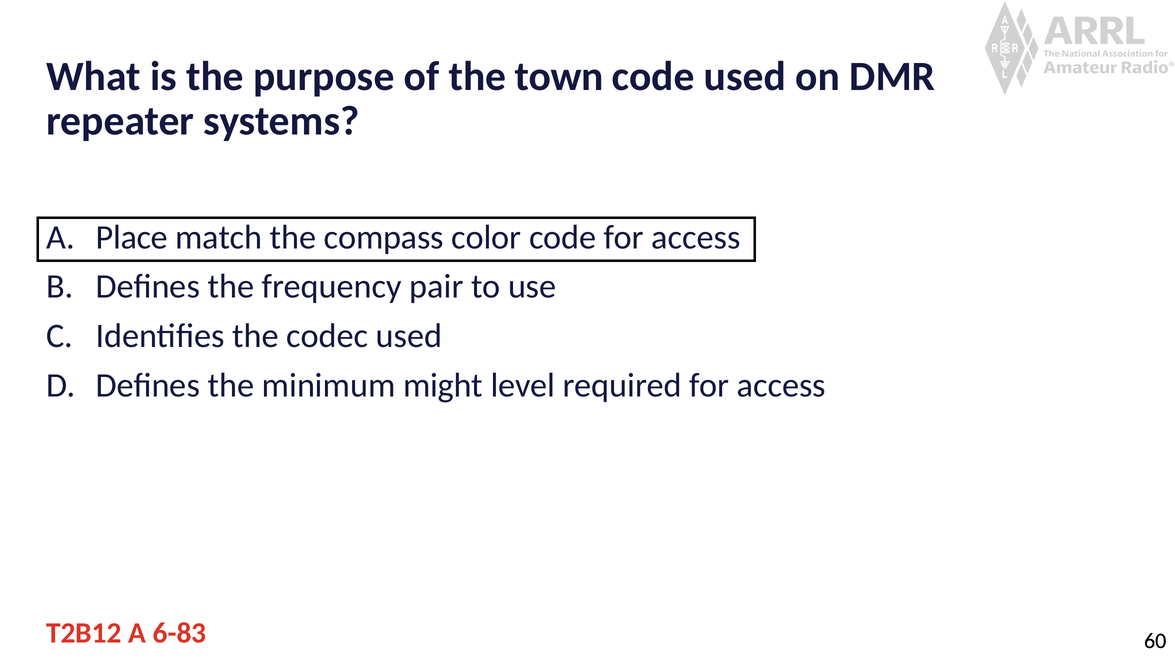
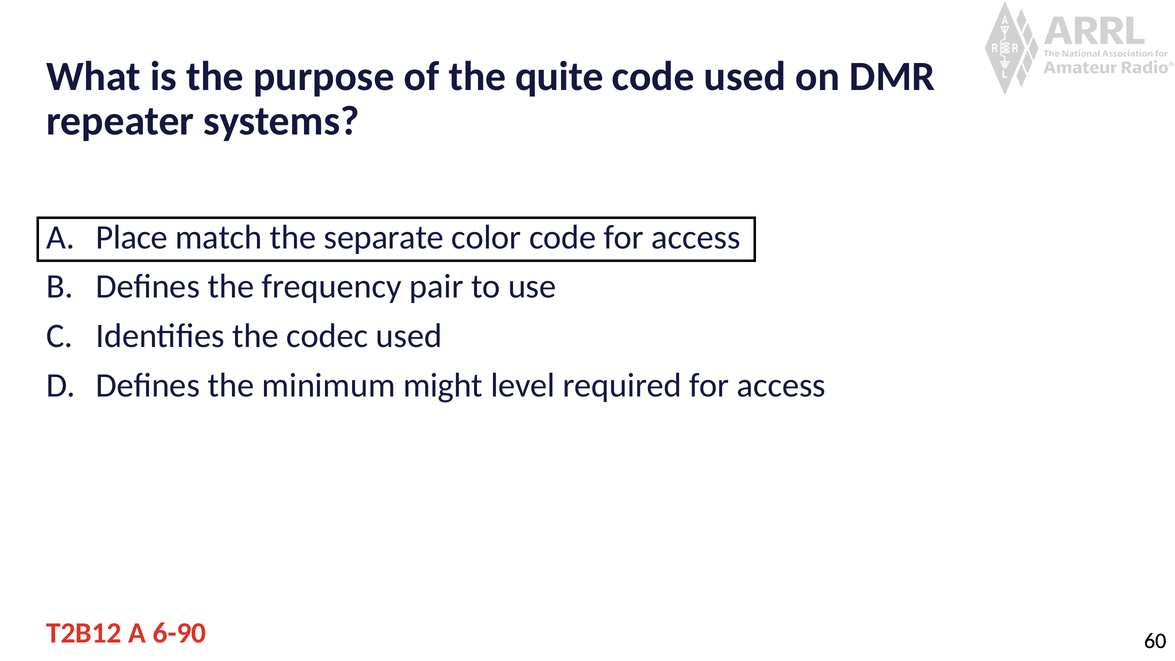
town: town -> quite (559, 76)
compass: compass -> separate (384, 237)
6-83: 6-83 -> 6-90 (180, 633)
